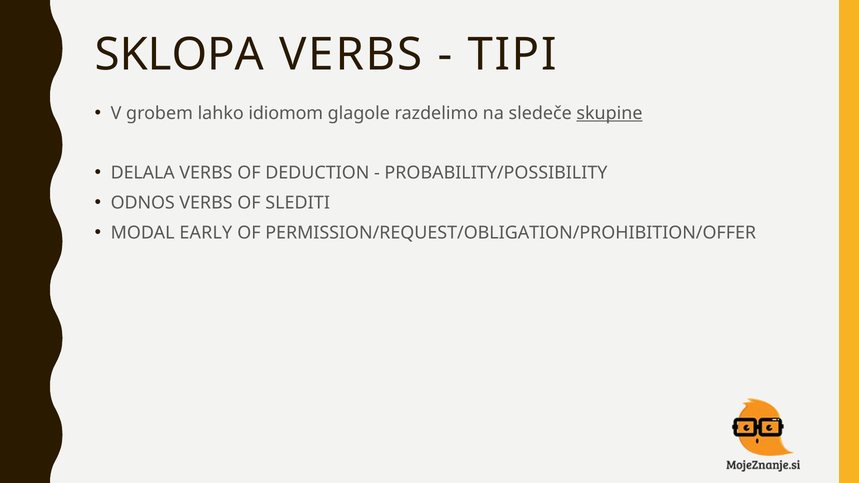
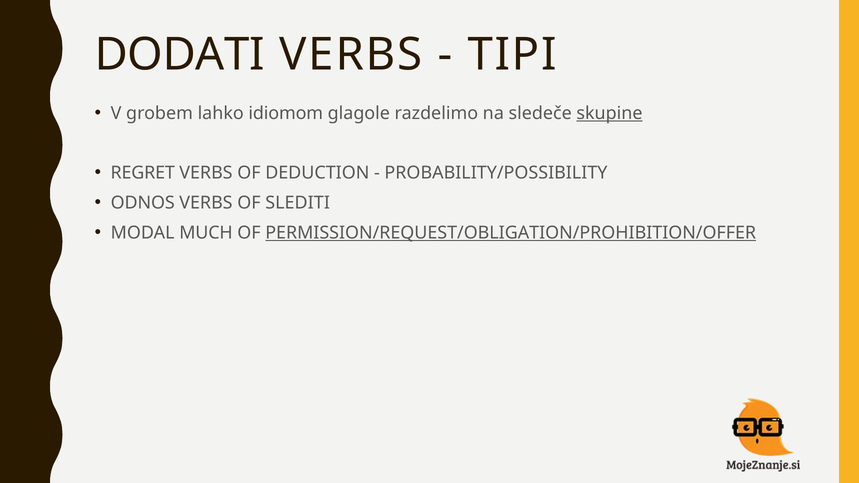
SKLOPA: SKLOPA -> DODATI (180, 55)
DELALA: DELALA -> REGRET (143, 173)
EARLY: EARLY -> MUCH (206, 233)
PERMISSION/REQUEST/OBLIGATION/PROHIBITION/OFFER underline: none -> present (511, 233)
